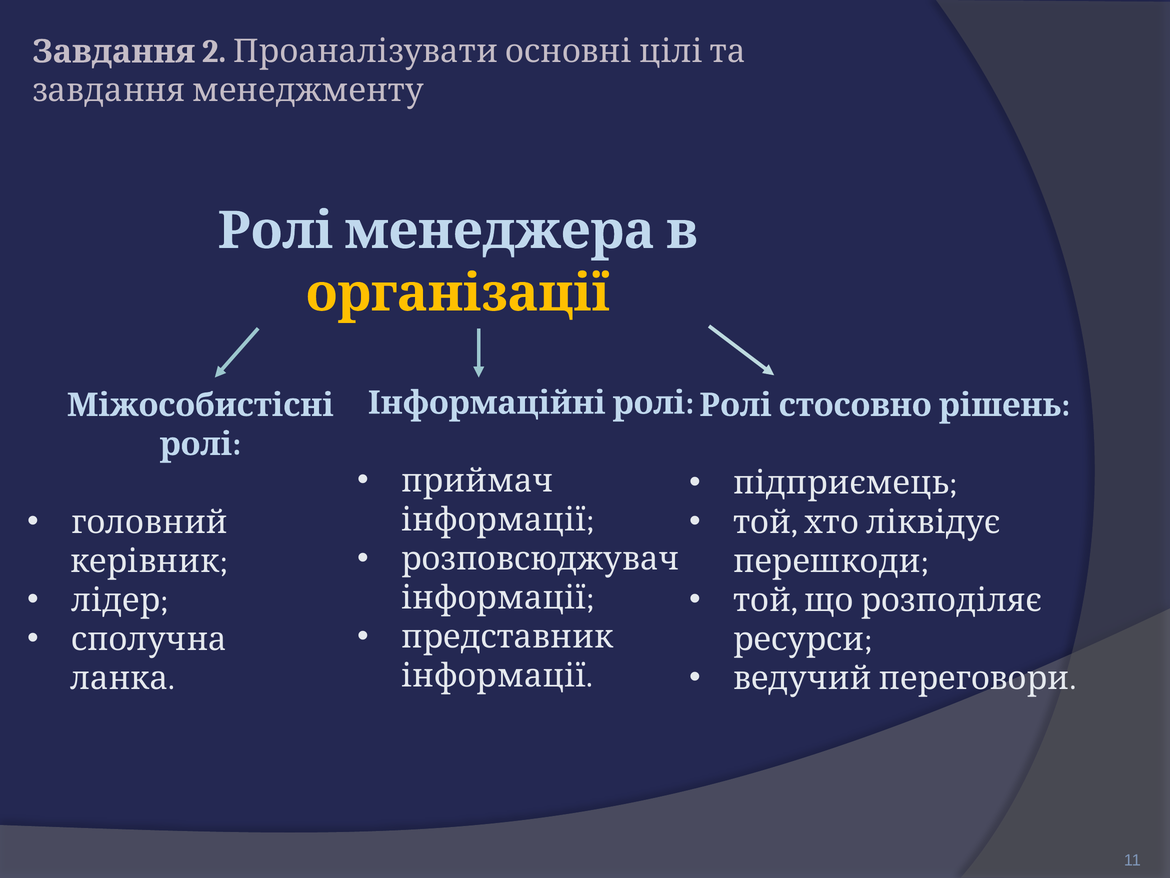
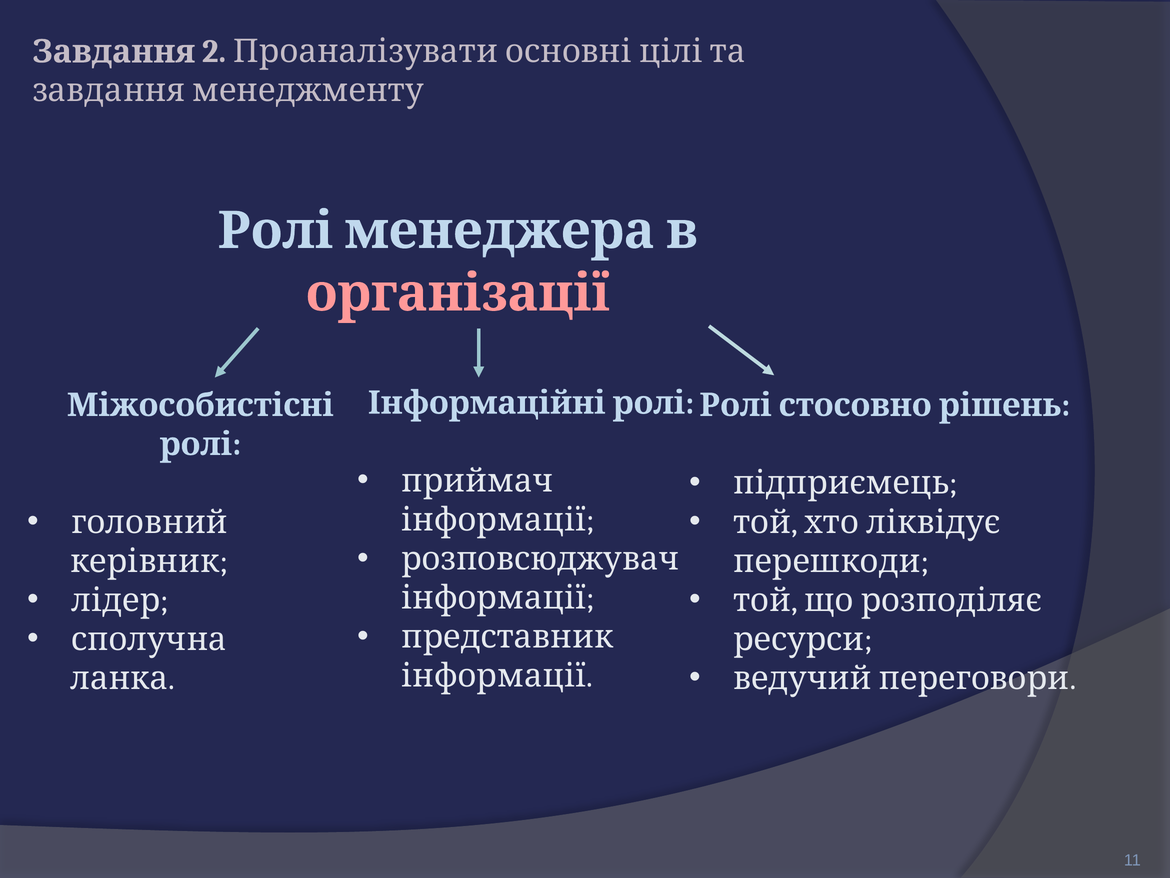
організації colour: yellow -> pink (458, 293)
